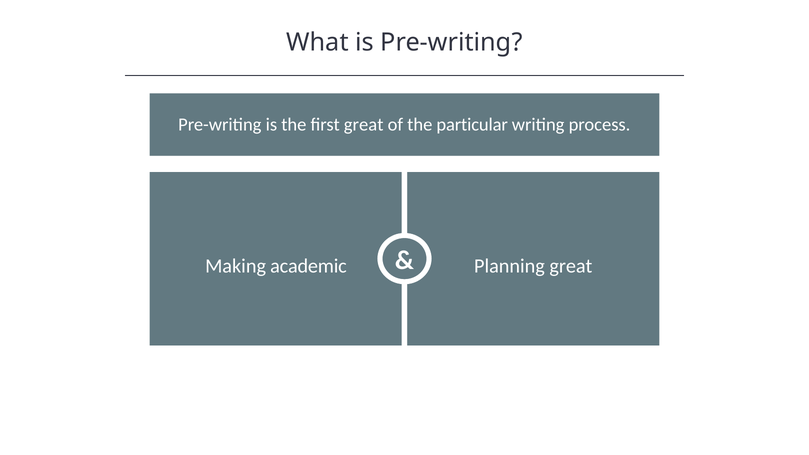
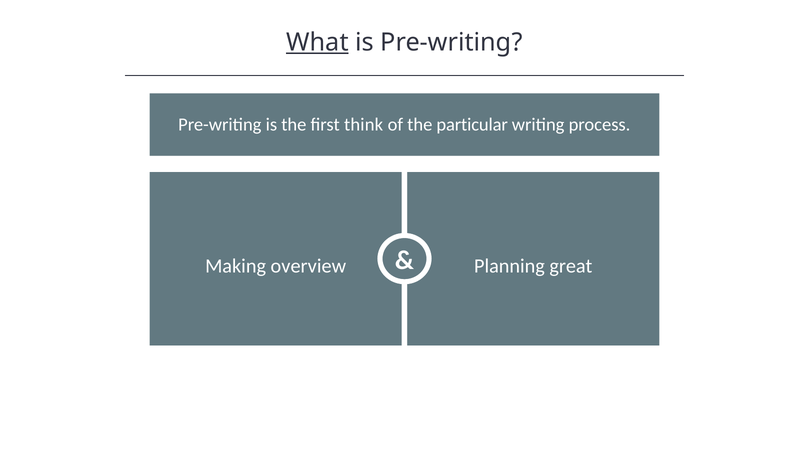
What underline: none -> present (317, 42)
first great: great -> think (364, 125)
academic: academic -> overview (308, 266)
